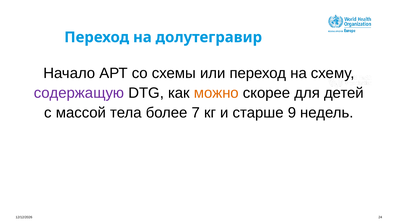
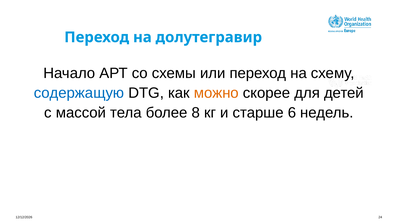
содержащую colour: purple -> blue (79, 93)
7: 7 -> 8 (196, 113)
9: 9 -> 6 (292, 113)
